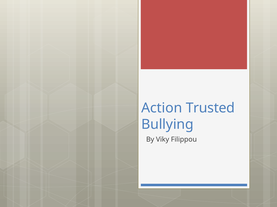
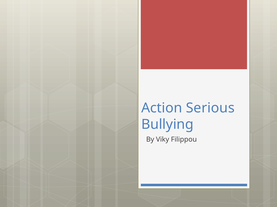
Trusted: Trusted -> Serious (210, 108)
